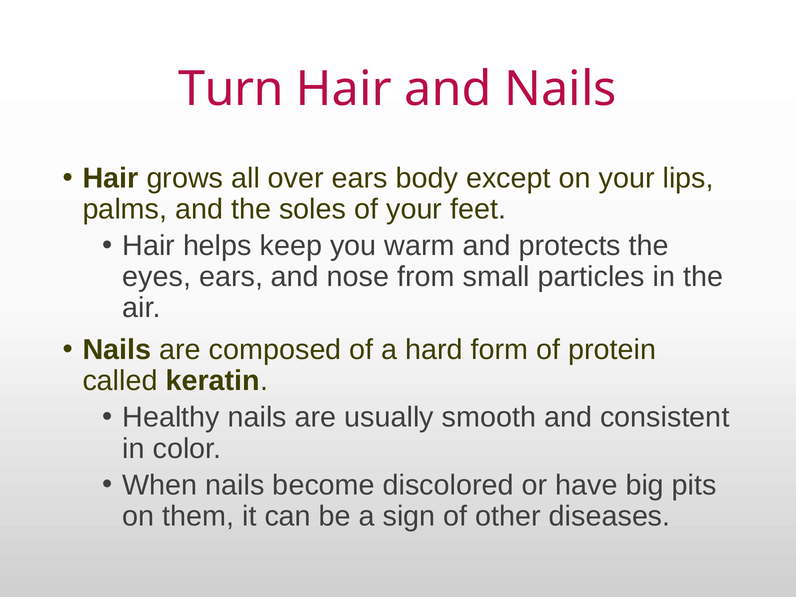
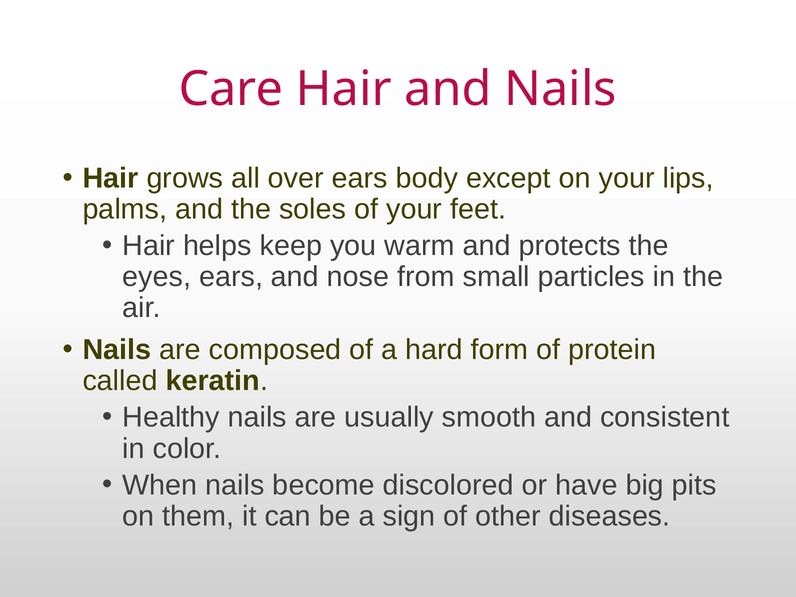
Turn: Turn -> Care (231, 89)
